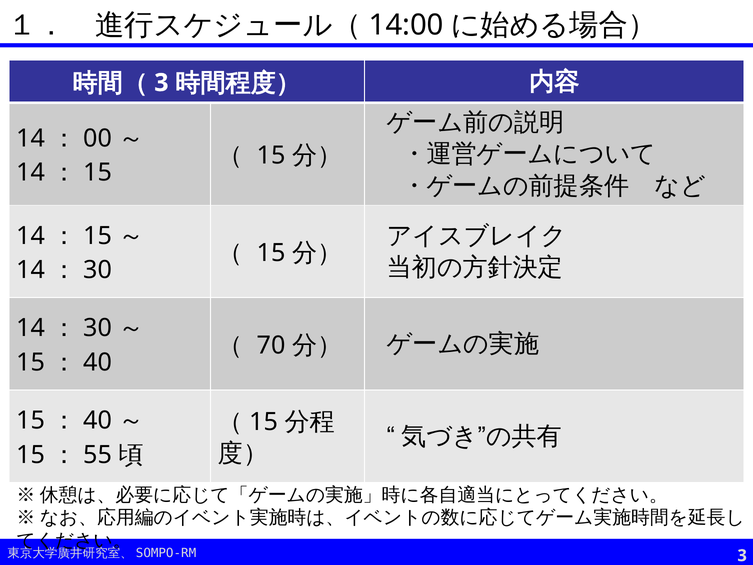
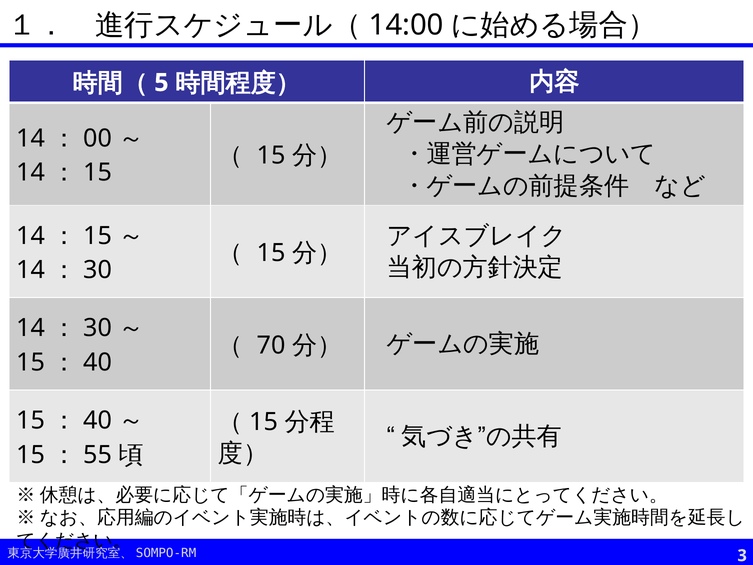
3: 3 -> 5 (161, 83)
